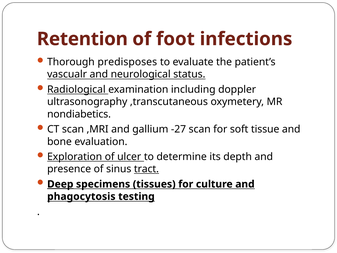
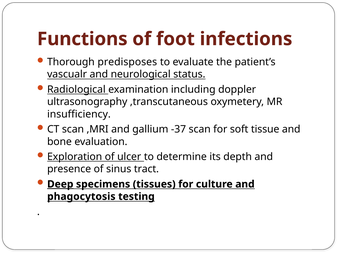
Retention: Retention -> Functions (82, 39)
nondiabetics: nondiabetics -> insufficiency (79, 114)
-27: -27 -> -37 (178, 129)
tract underline: present -> none (146, 169)
